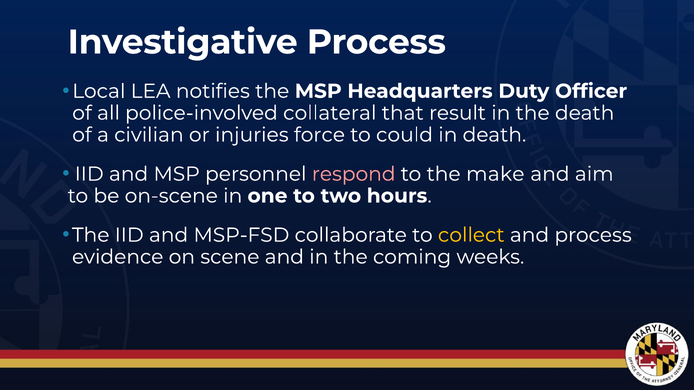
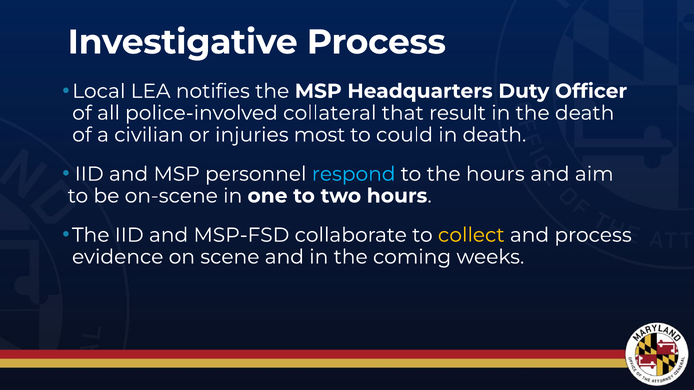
force: force -> most (320, 135)
respond colour: pink -> light blue (354, 174)
the make: make -> hours (495, 174)
